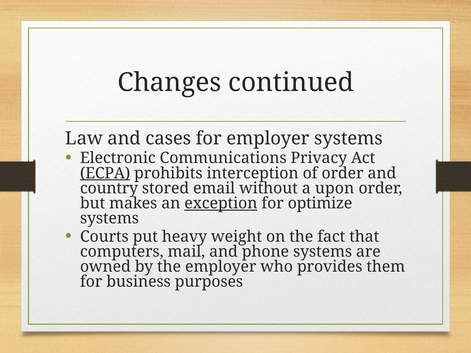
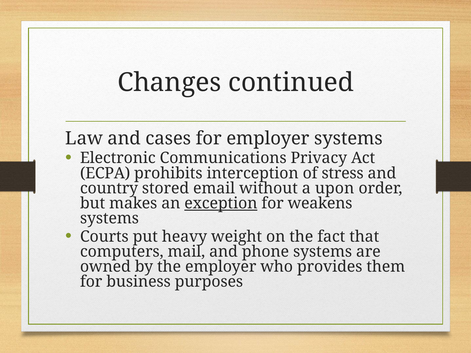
ECPA underline: present -> none (105, 173)
of order: order -> stress (343, 173)
optimize: optimize -> weakens (320, 203)
